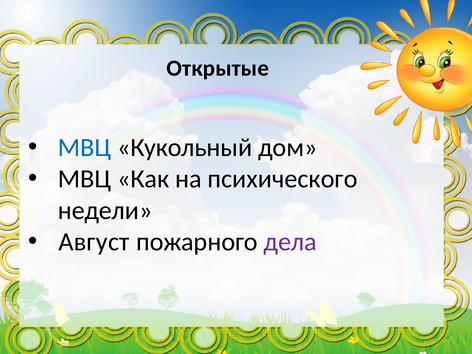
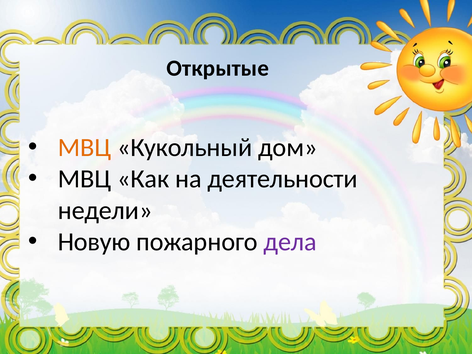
МВЦ colour: blue -> orange (84, 148)
психического: психического -> деятельности (283, 179)
Август: Август -> Новую (94, 242)
